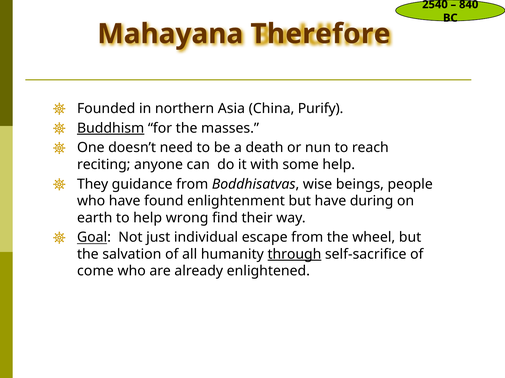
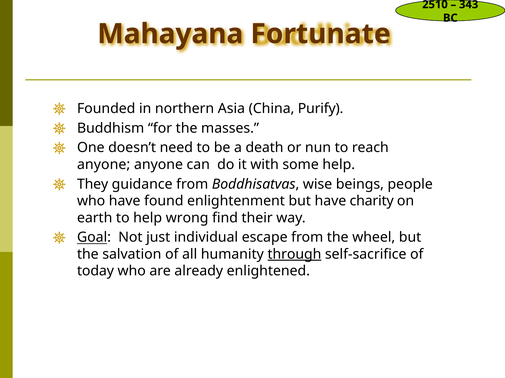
2540: 2540 -> 2510 (435, 5)
840: 840 -> 343 (469, 5)
Therefore: Therefore -> Fortunate (321, 34)
Buddhism underline: present -> none (111, 128)
reciting: reciting -> anyone (104, 165)
during: during -> charity (372, 201)
come: come -> today (95, 271)
